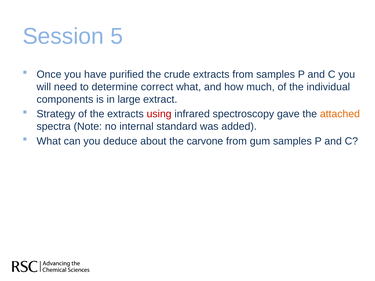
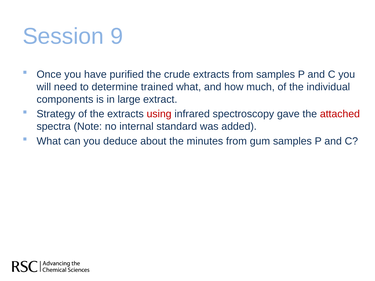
5: 5 -> 9 (117, 36)
correct: correct -> trained (157, 87)
attached colour: orange -> red (340, 114)
carvone: carvone -> minutes (205, 141)
